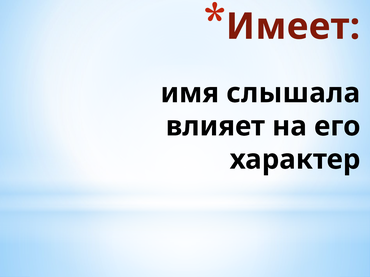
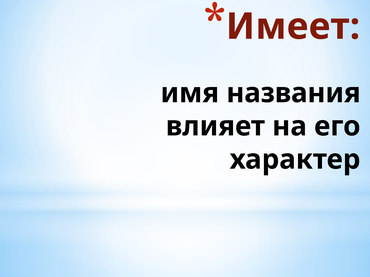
слышала: слышала -> названия (293, 93)
